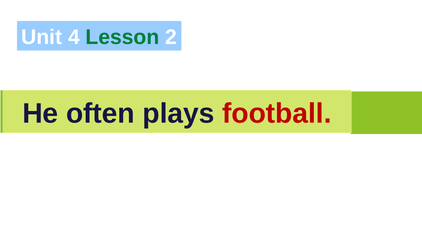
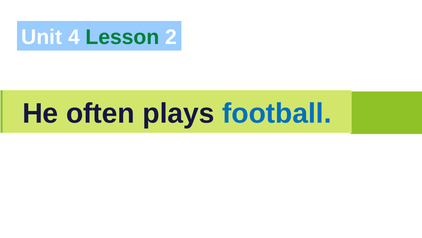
football colour: red -> blue (277, 113)
